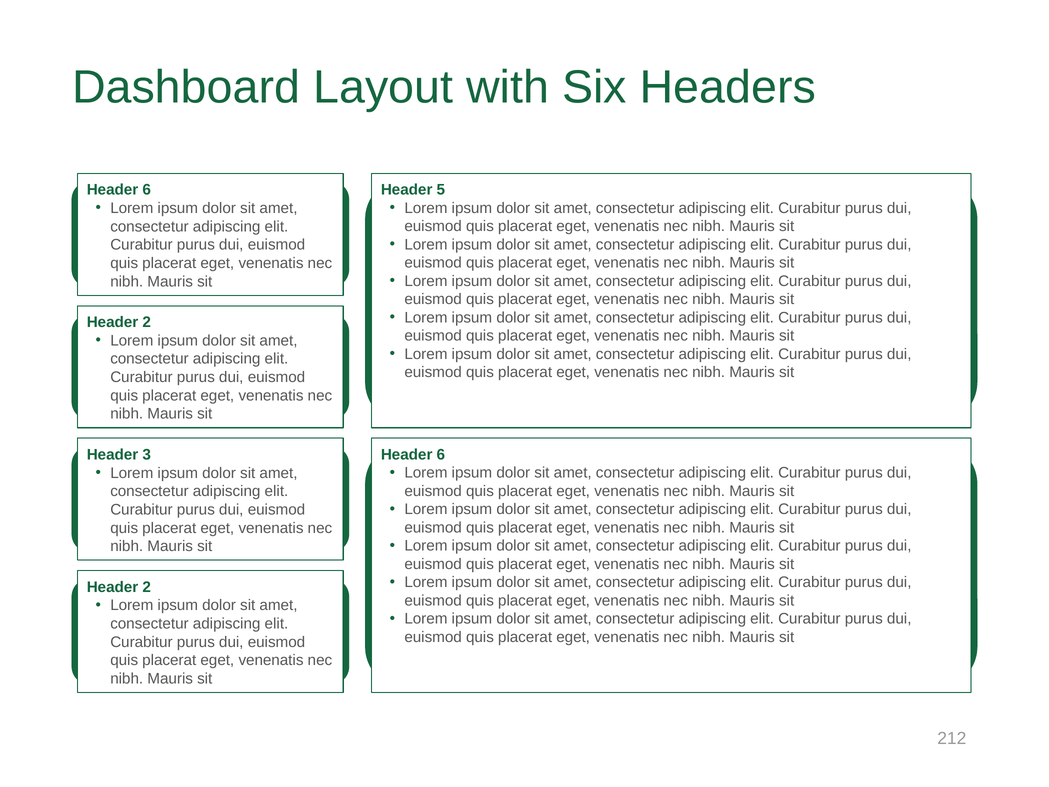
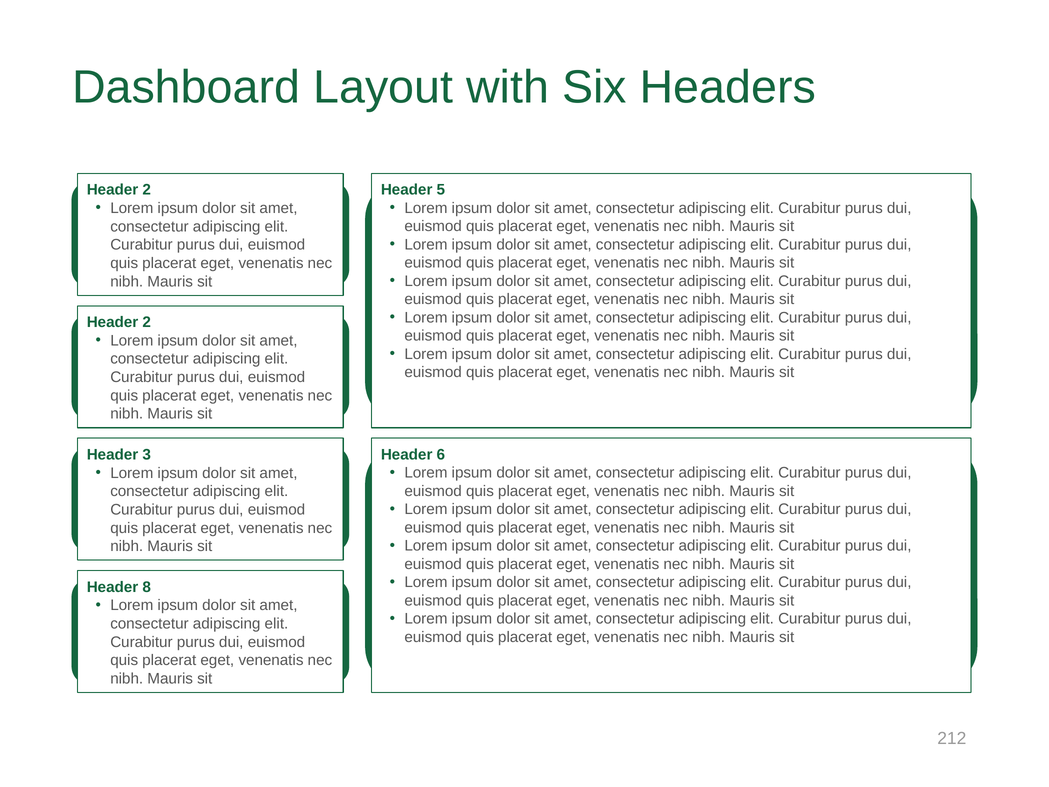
6: 6 -> 2 (147, 190)
2: 2 -> 8 (147, 587)
